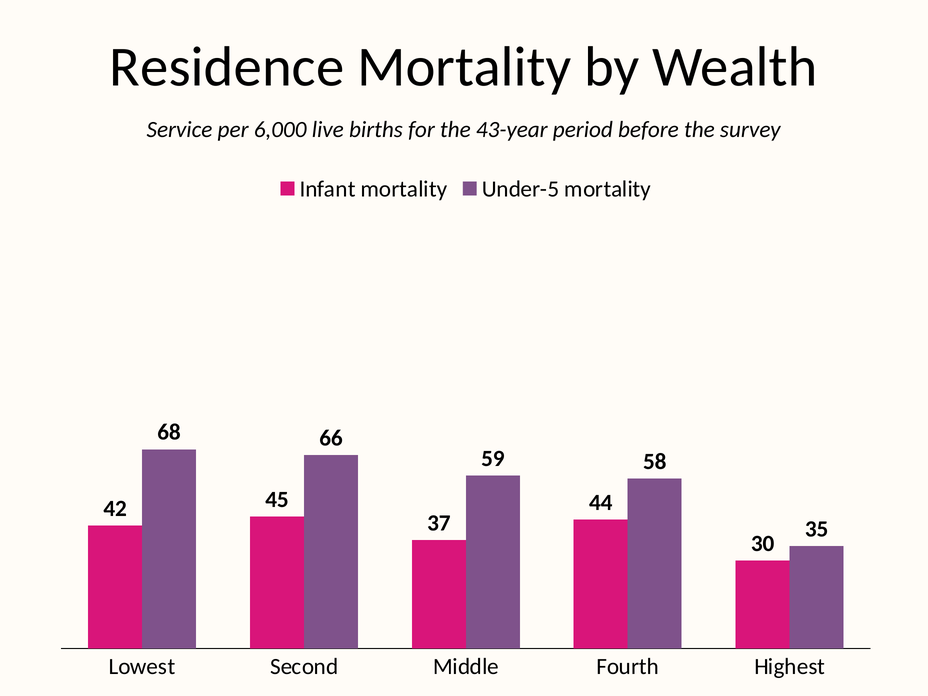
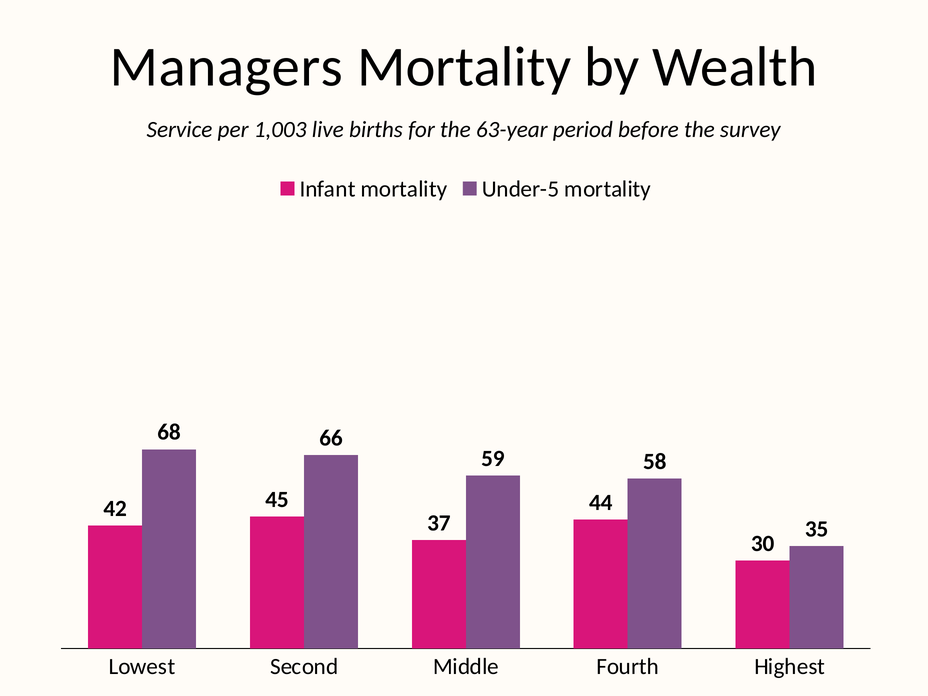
Residence: Residence -> Managers (227, 67)
6,000: 6,000 -> 1,003 (280, 130)
43-year: 43-year -> 63-year (512, 130)
